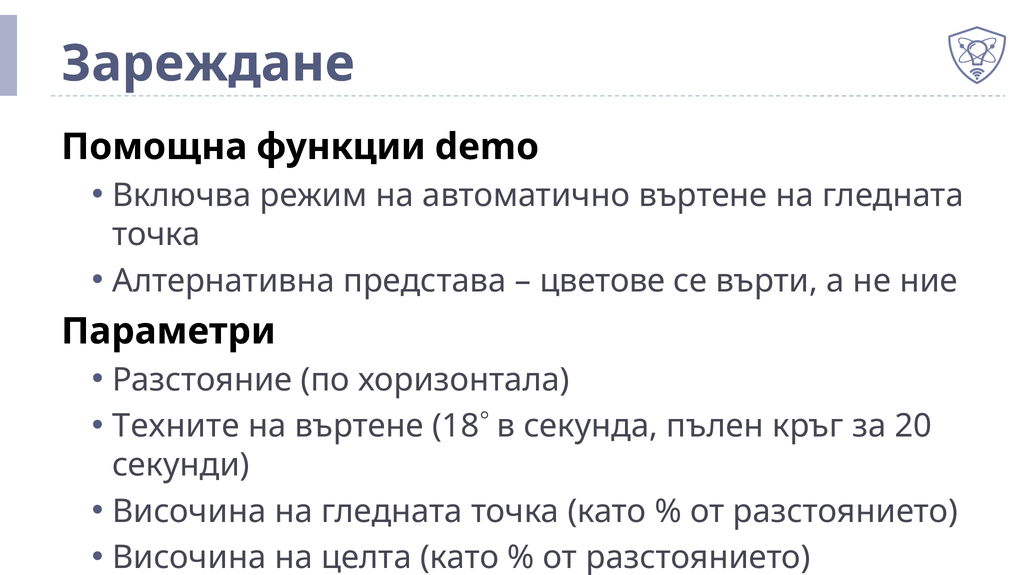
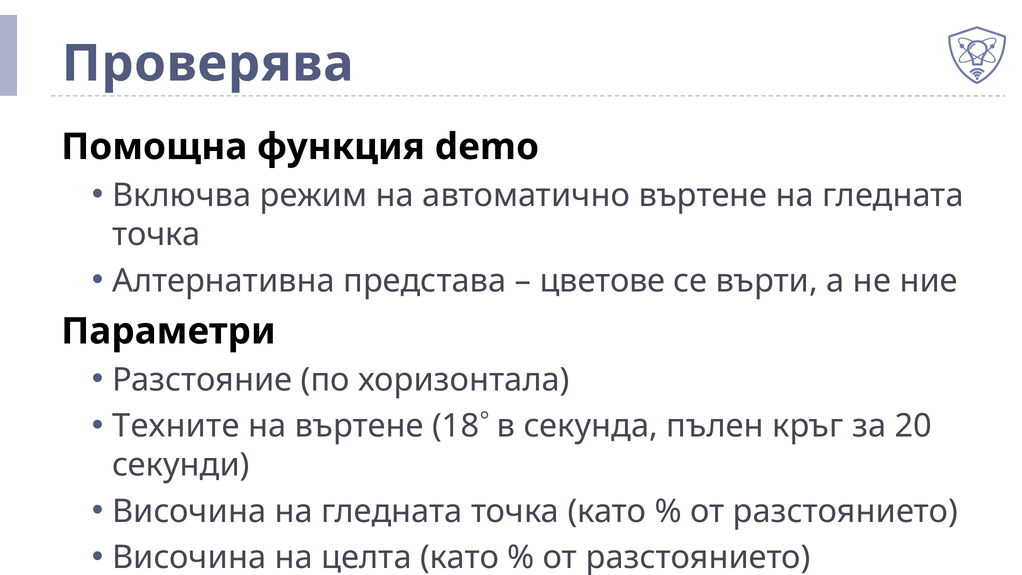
Зареждане: Зареждане -> Проверява (208, 64)
функции: функции -> функция (341, 147)
